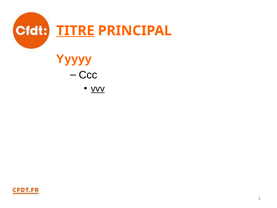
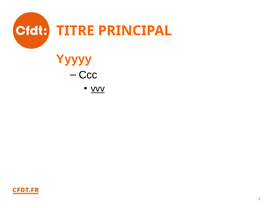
TITRE underline: present -> none (75, 31)
